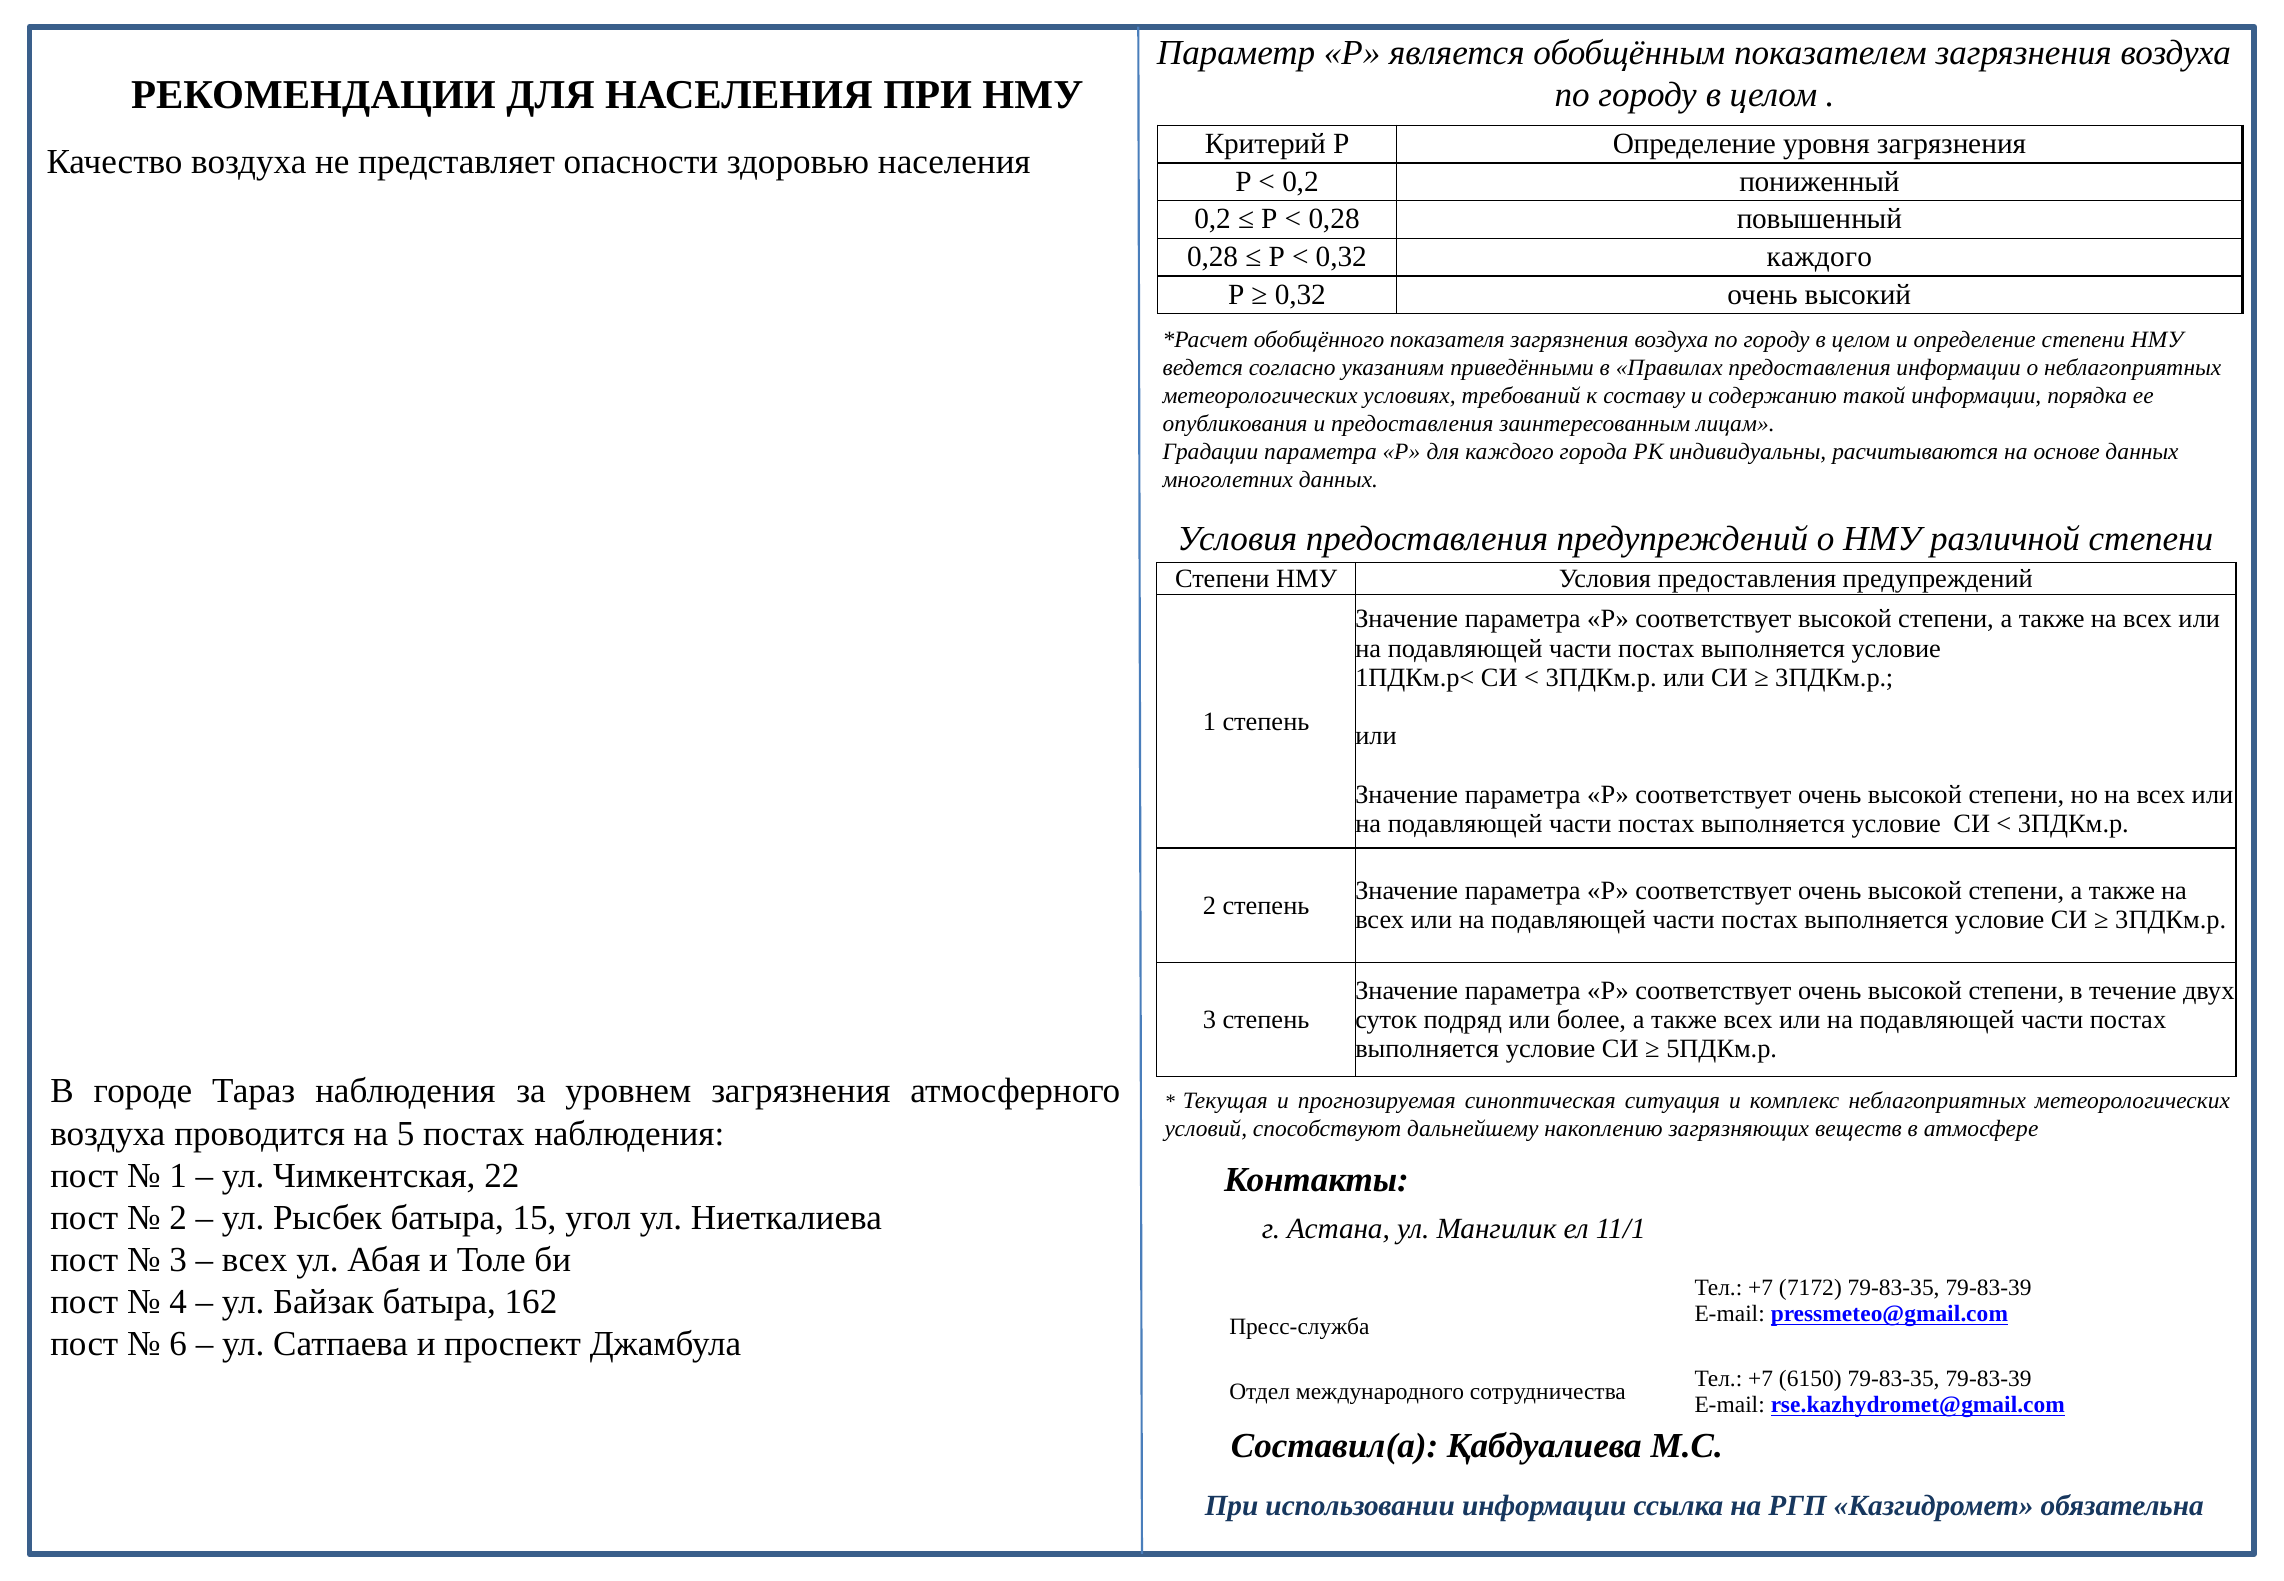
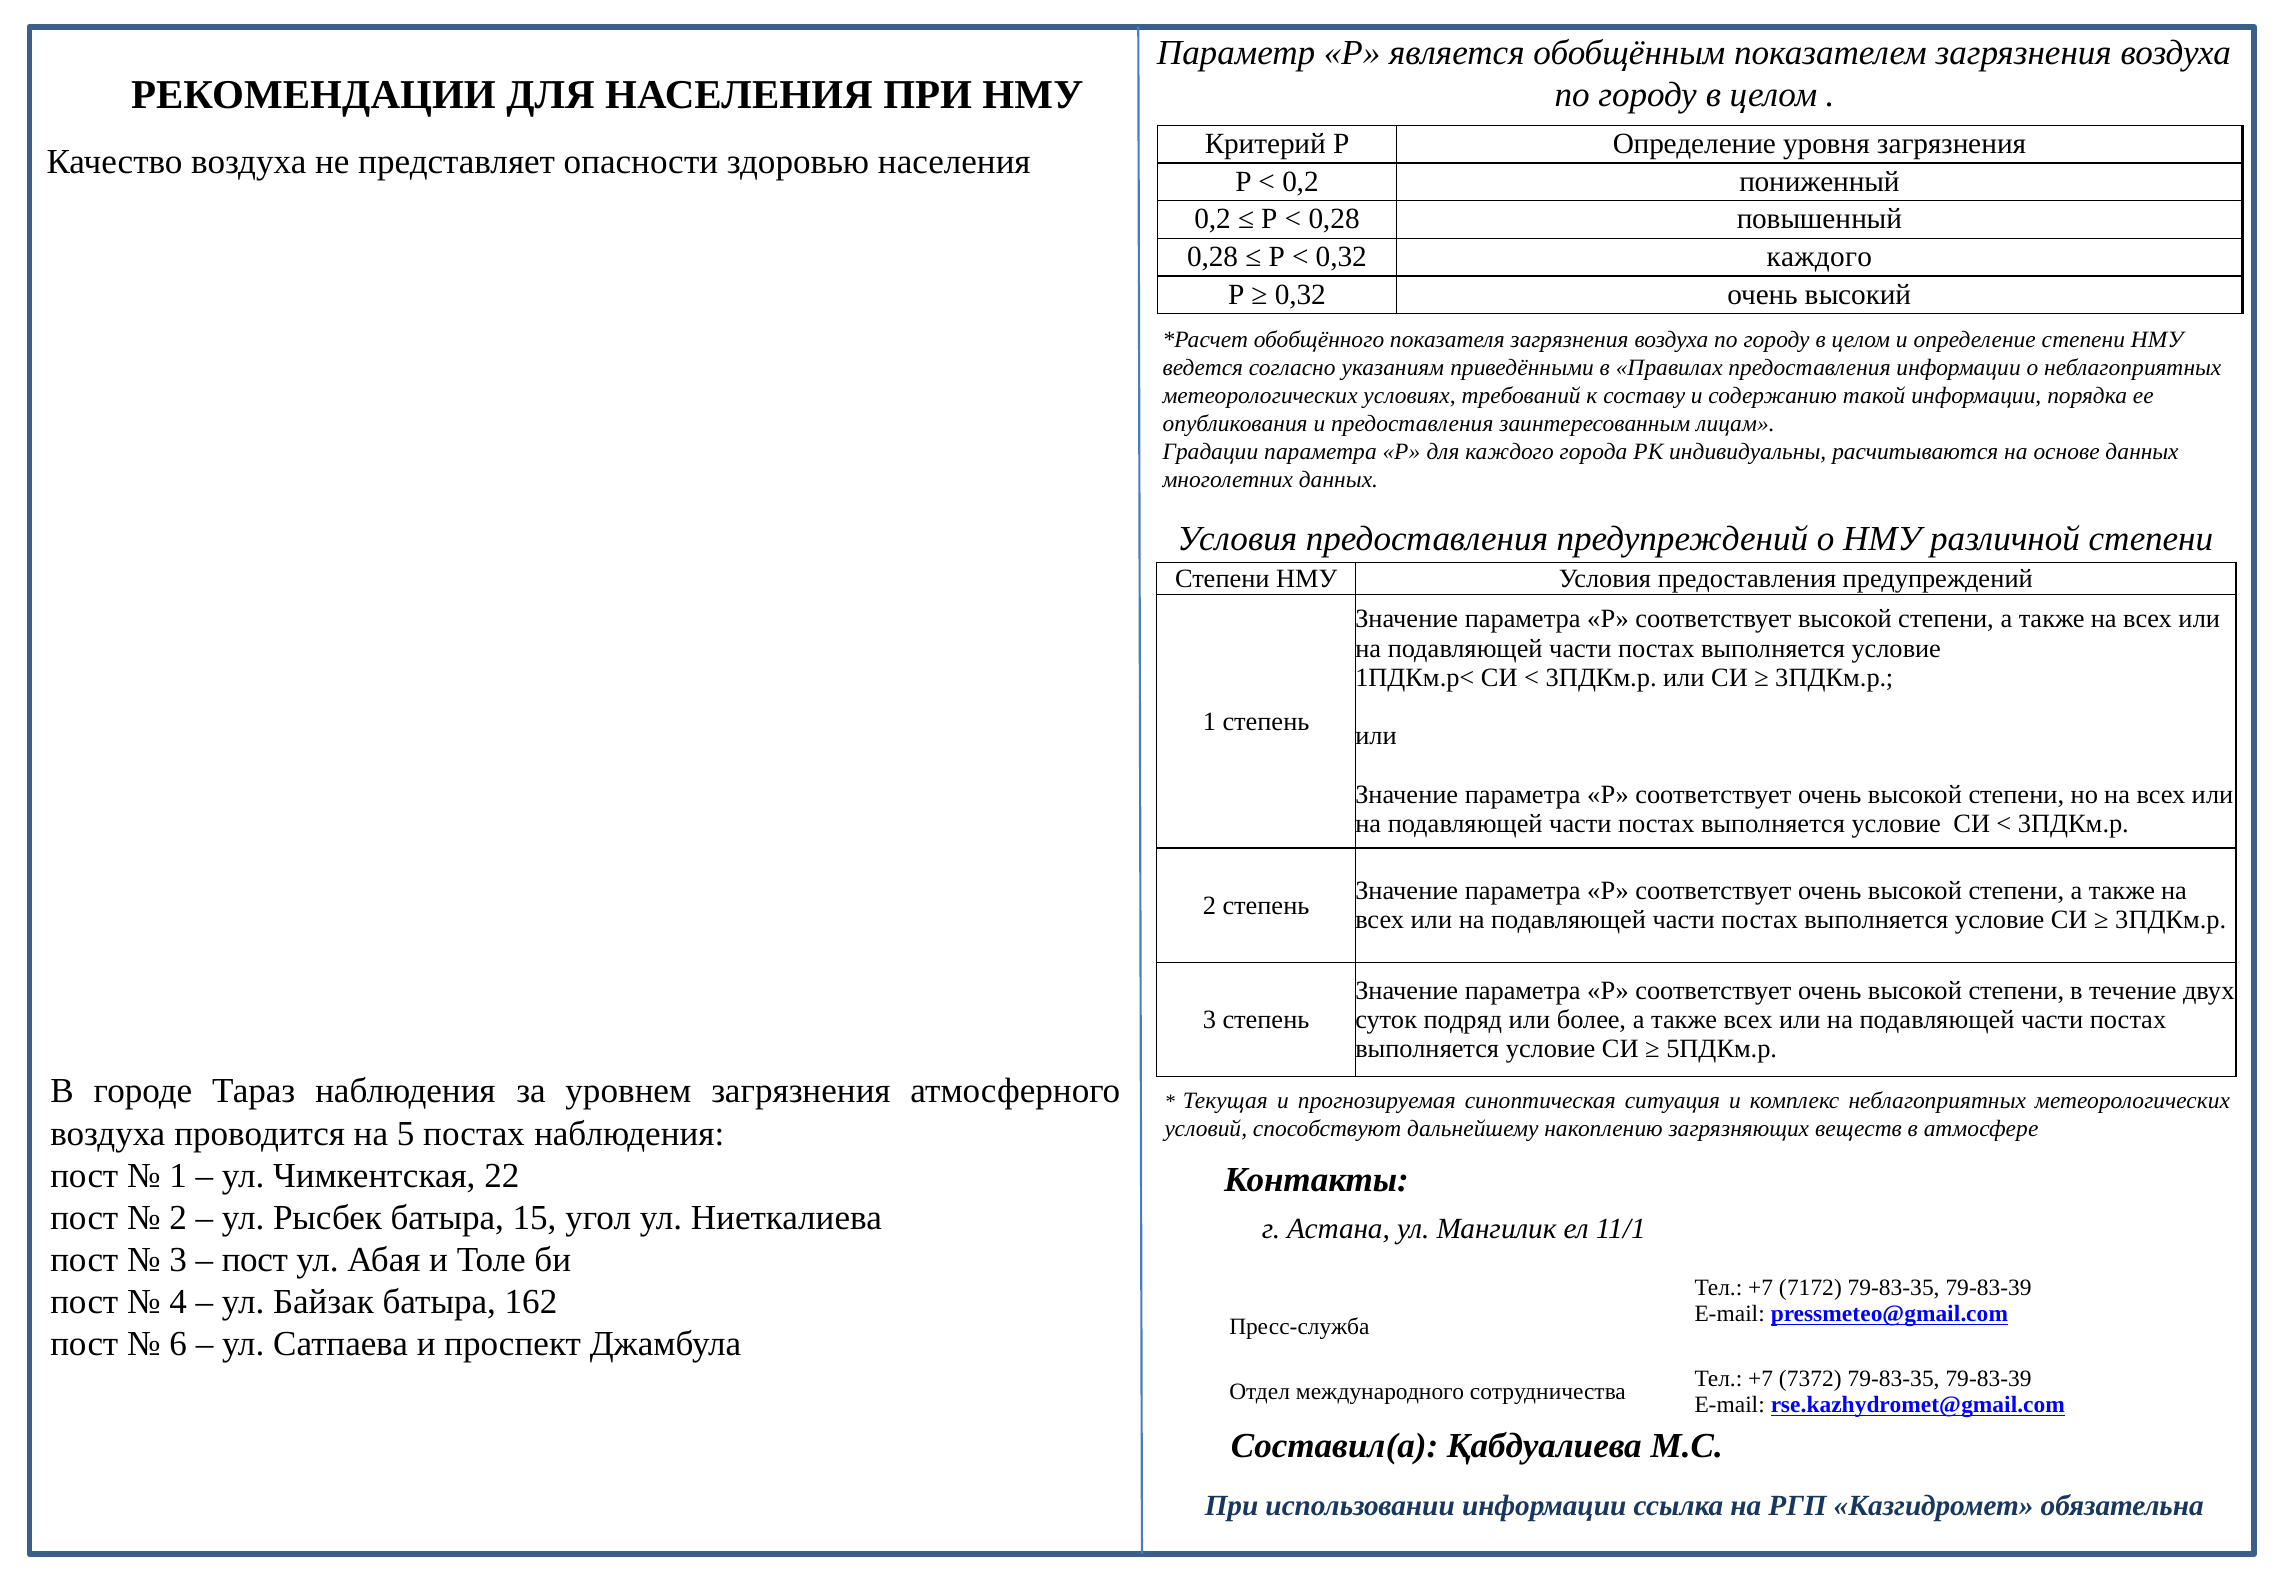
всех: всех -> пост (255, 1260)
6150: 6150 -> 7372 (1810, 1379)
